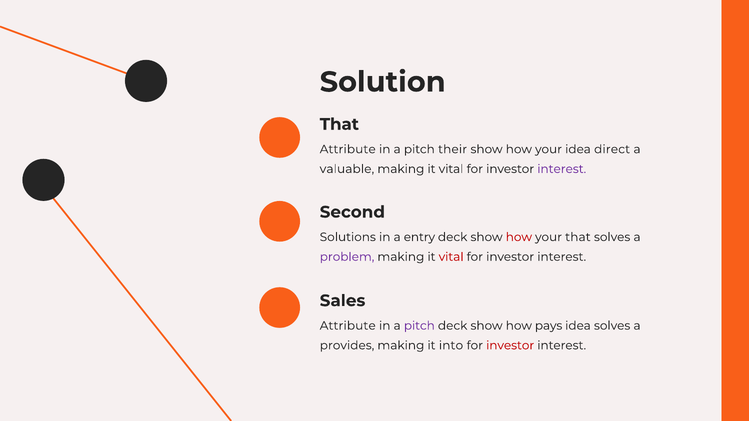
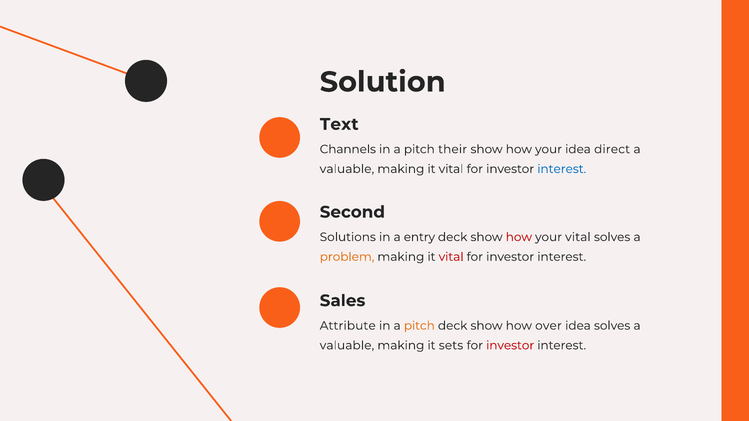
That: That -> Text (339, 124)
Attribute: Attribute -> Channels (348, 149)
interest colour: purple -> blue (562, 169)
your that: that -> vital (578, 237)
problem colour: purple -> orange (347, 257)
pitch colour: purple -> orange (419, 326)
pays: pays -> over (548, 326)
provides: provides -> valuable (347, 346)
into: into -> sets (451, 346)
